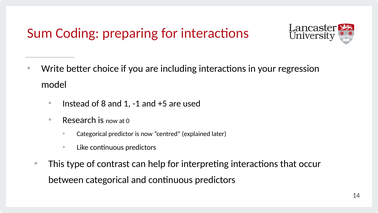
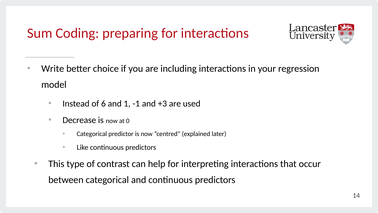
8: 8 -> 6 (103, 104)
+5: +5 -> +3 (162, 104)
Research: Research -> Decrease (79, 120)
